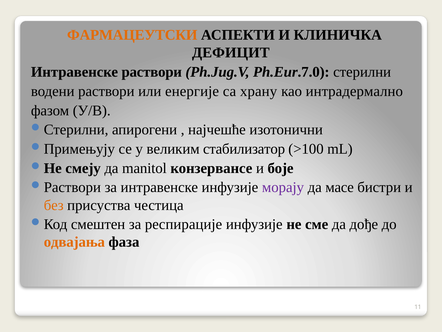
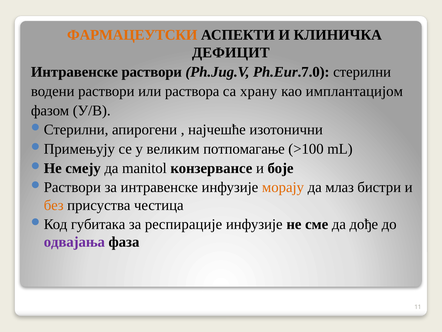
енергије: енергије -> раствора (192, 91)
интрадермално: интрадермално -> имплантацијом (354, 91)
стабилизатор: стабилизатор -> потпомагање (244, 149)
морају colour: purple -> orange (283, 187)
масе: масе -> млаз (340, 187)
смештен: смештен -> губитака (98, 224)
одвајања colour: orange -> purple (74, 242)
